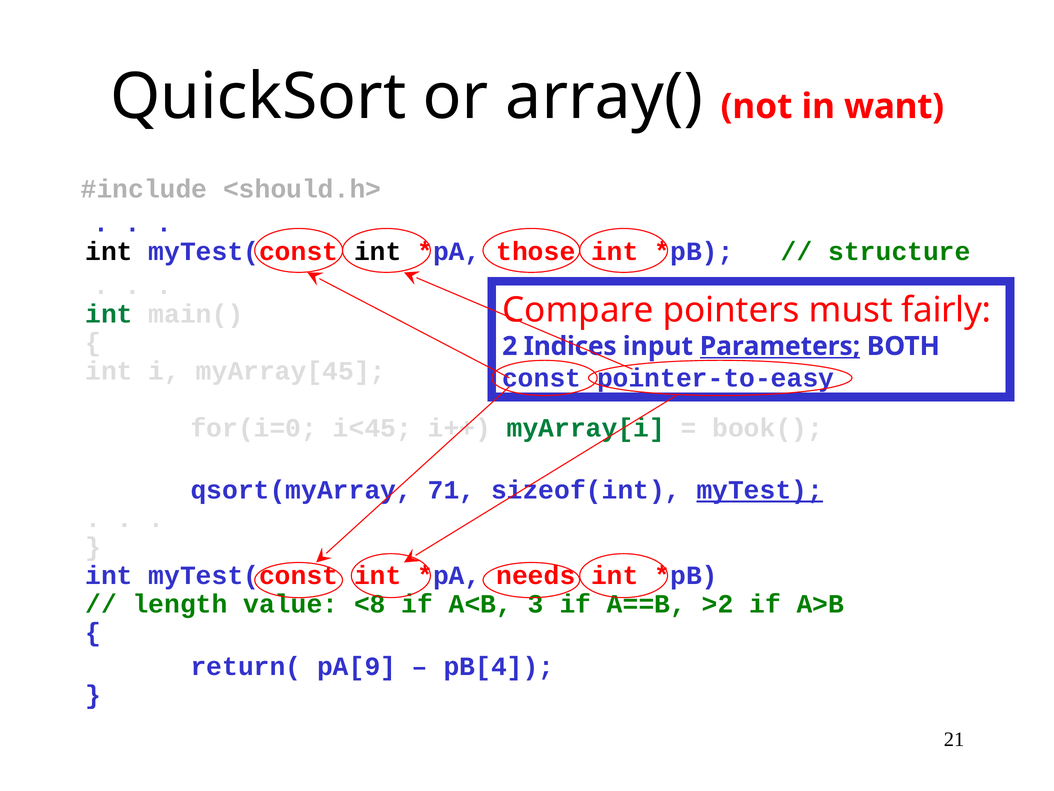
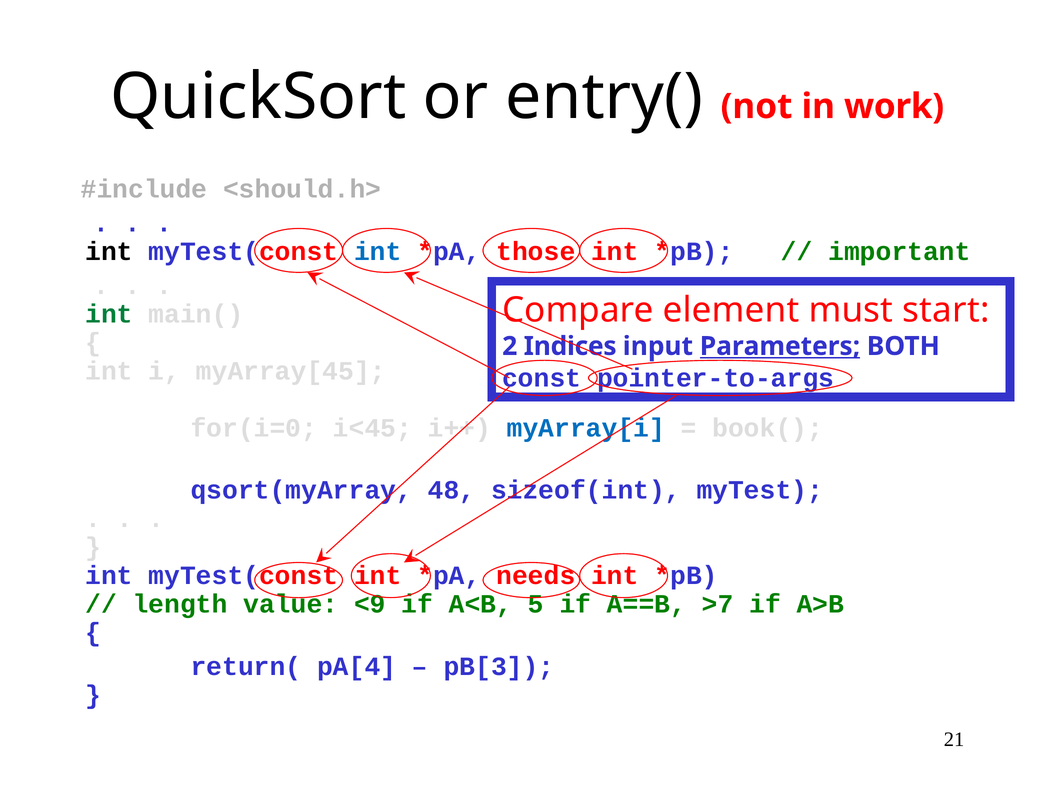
array(: array( -> entry( (604, 97)
want: want -> work (894, 106)
int colour: black -> blue (378, 252)
structure: structure -> important (899, 252)
pointers: pointers -> element (731, 310)
fairly: fairly -> start (946, 310)
pointer-to-easy: pointer-to-easy -> pointer-to-args (716, 378)
myArray[i colour: green -> blue (586, 428)
71: 71 -> 48 (451, 490)
myTest underline: present -> none (760, 490)
<8: <8 -> <9 (370, 604)
3: 3 -> 5 (536, 604)
>2: >2 -> >7 (718, 604)
pA[9: pA[9 -> pA[4 (357, 666)
pB[4: pB[4 -> pB[3 (499, 666)
